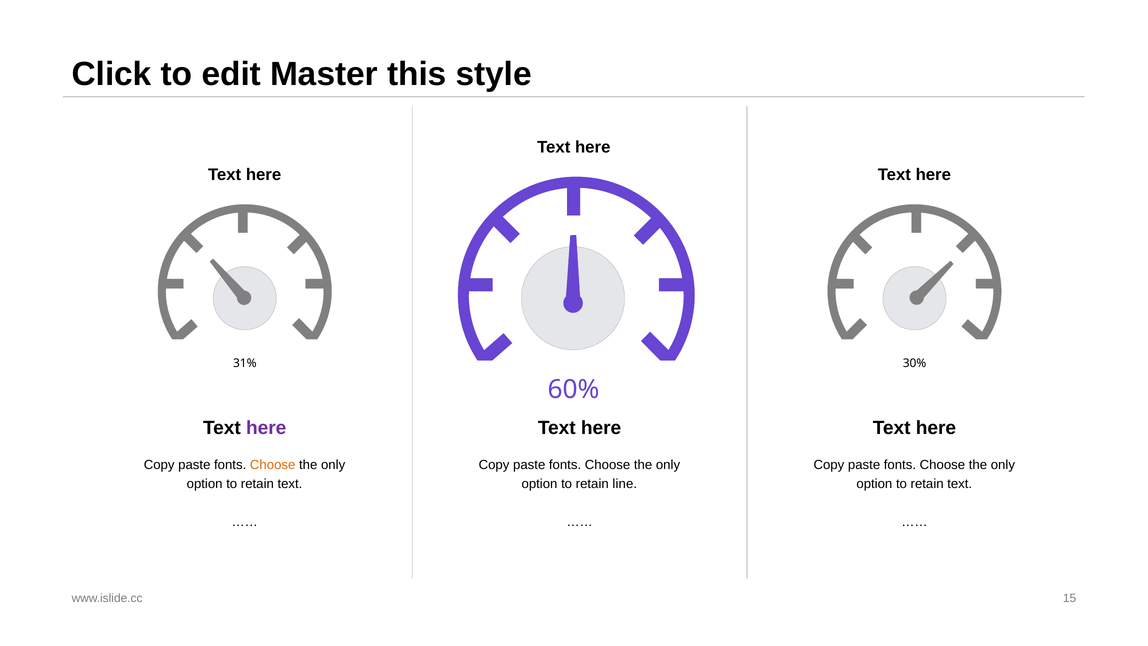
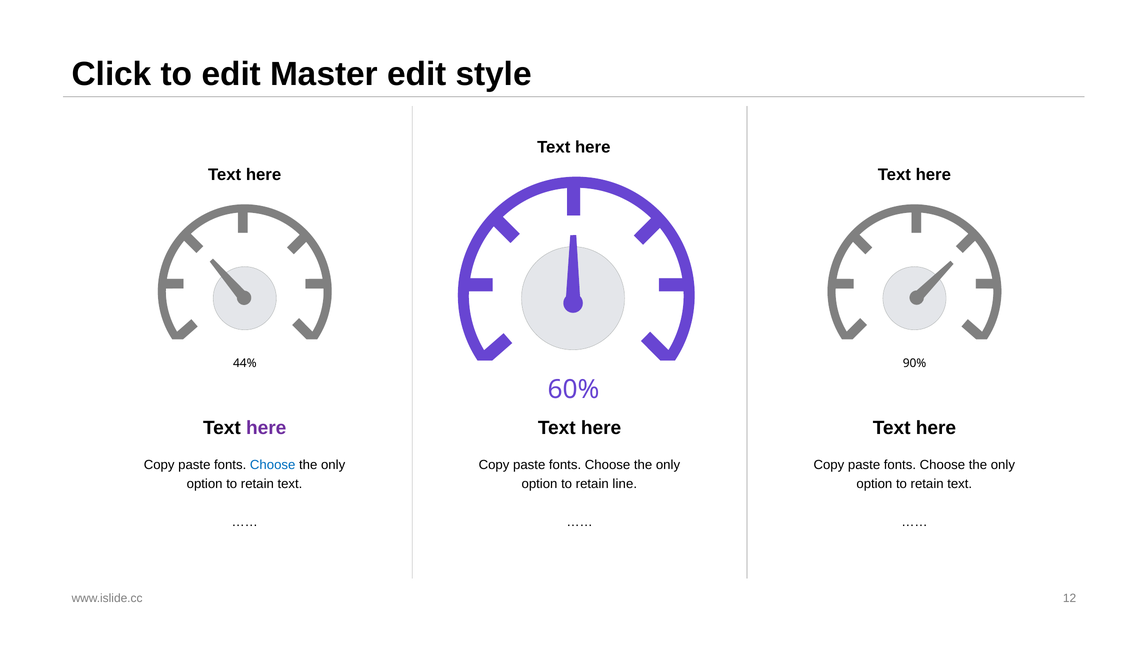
Master this: this -> edit (417, 74)
31%: 31% -> 44% (245, 363)
30%: 30% -> 90% (915, 363)
Choose colour: orange -> blue (273, 465)
15: 15 -> 12 (1070, 598)
